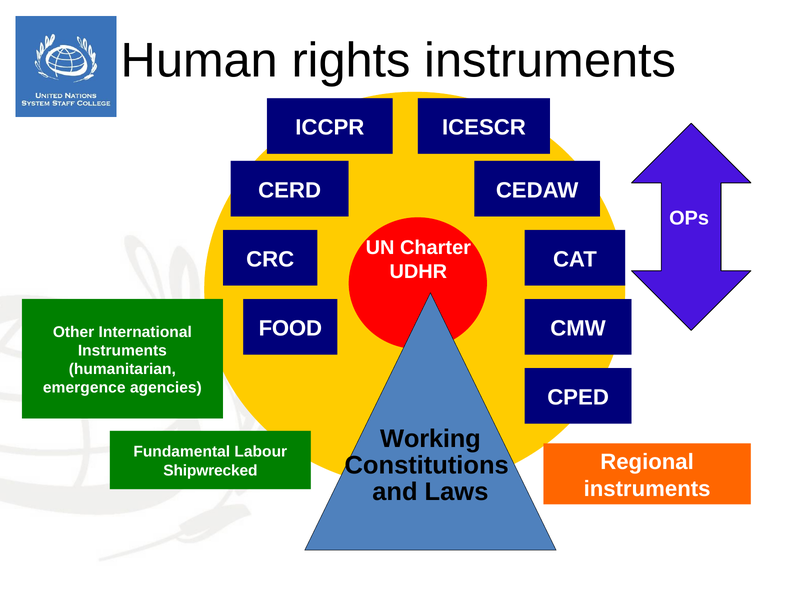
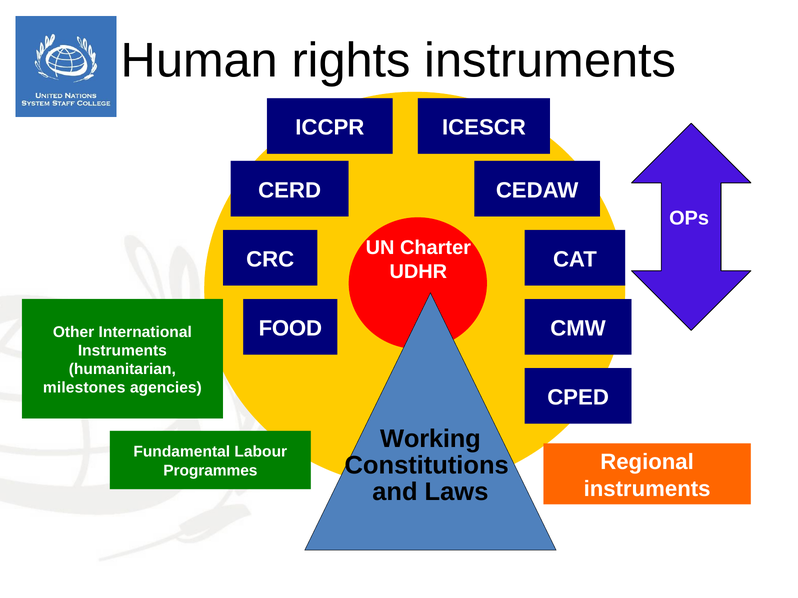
emergence: emergence -> milestones (84, 388)
Shipwrecked: Shipwrecked -> Programmes (210, 471)
